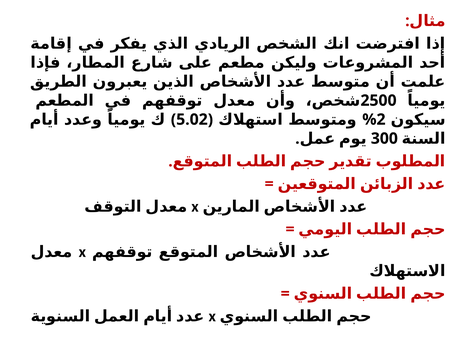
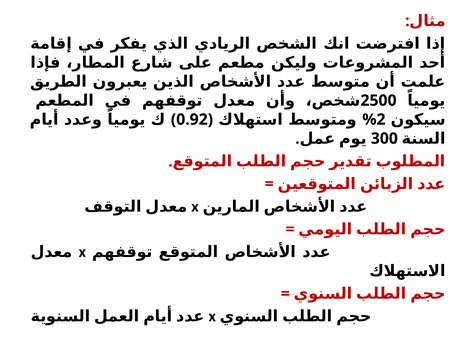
5.02: 5.02 -> 0.92 (192, 119)
